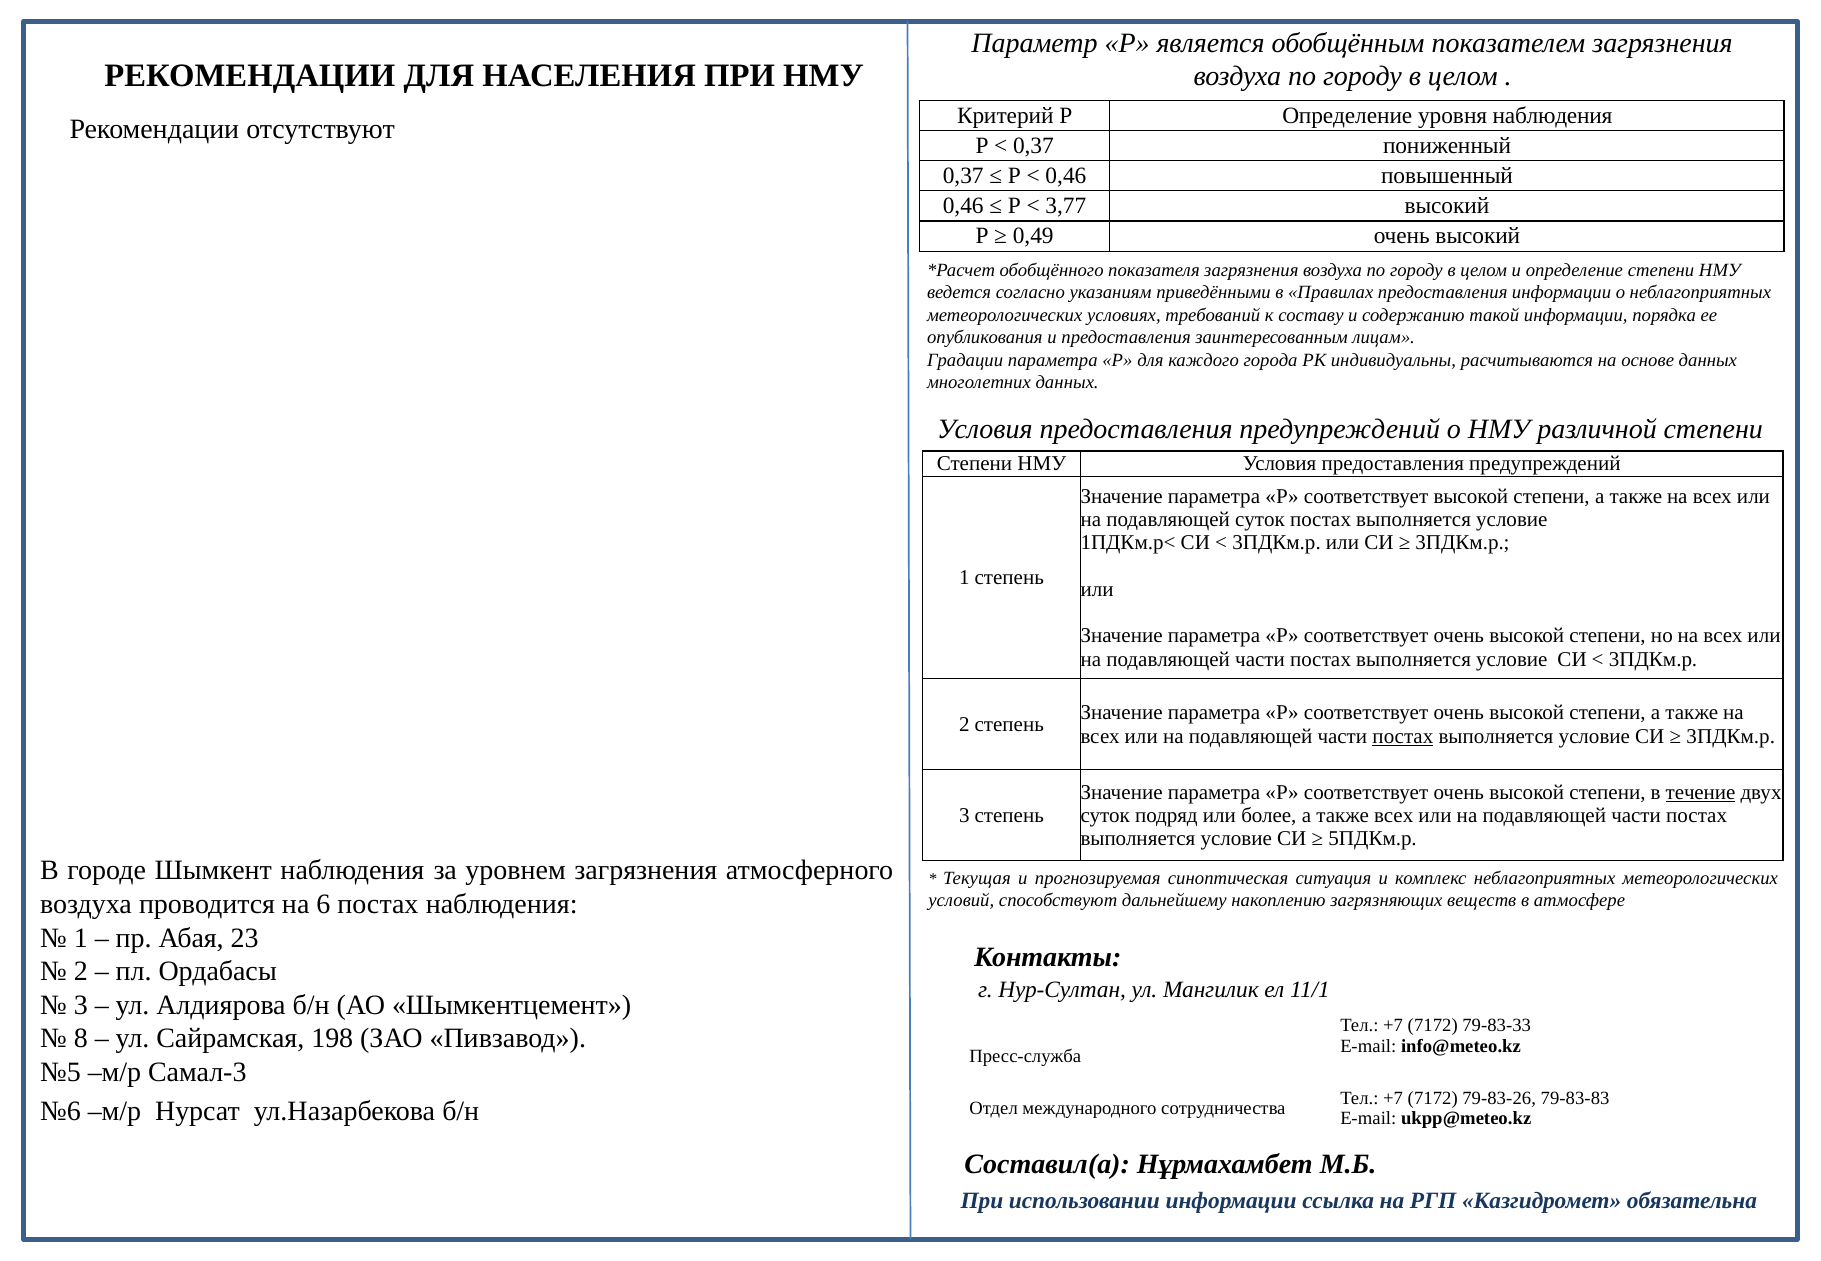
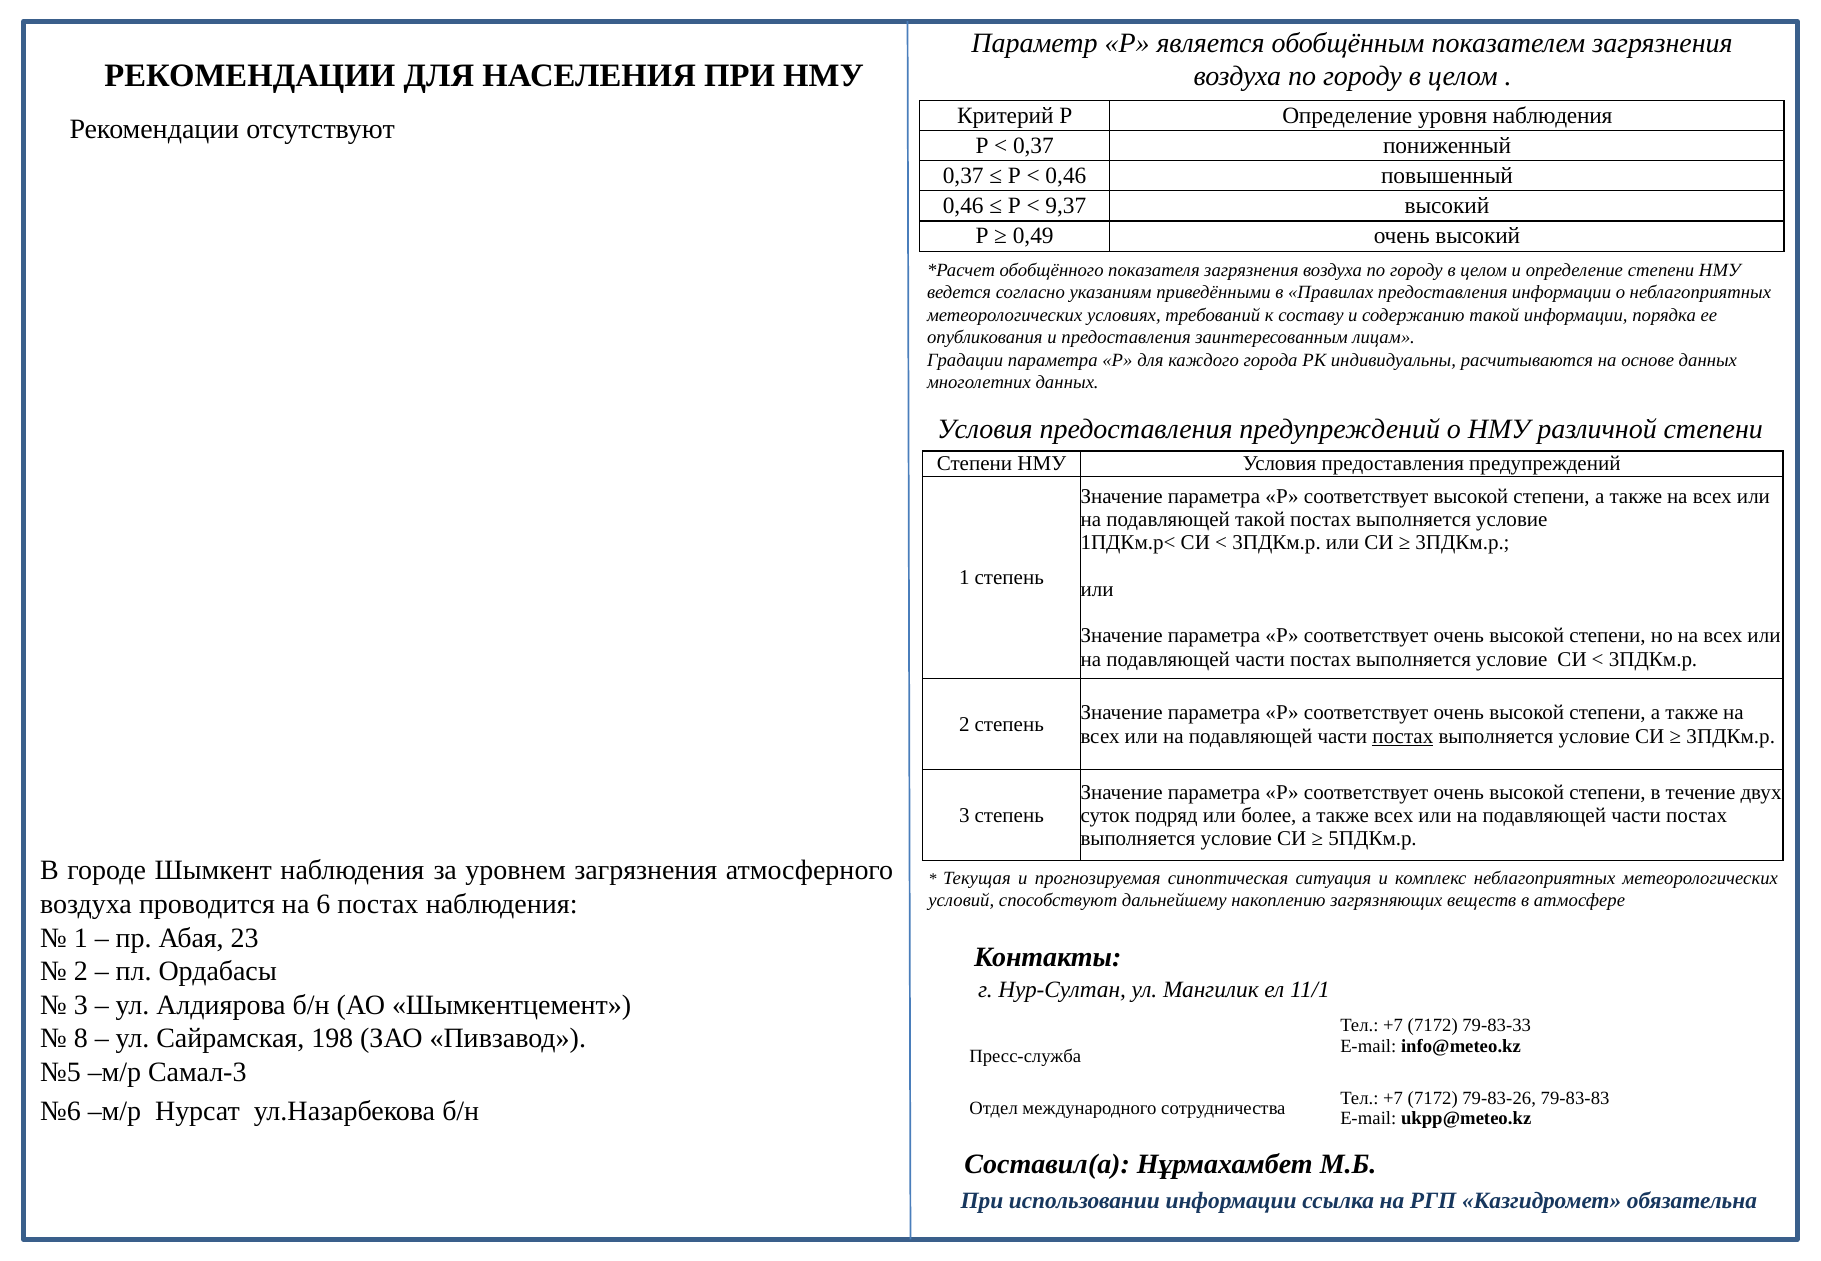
3,77: 3,77 -> 9,37 (1066, 206)
подавляющей суток: суток -> такой (1260, 519)
течение underline: present -> none (1701, 792)
